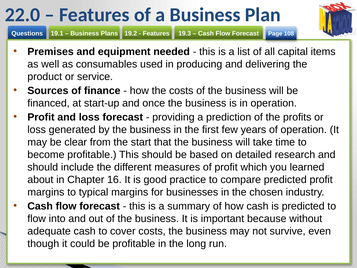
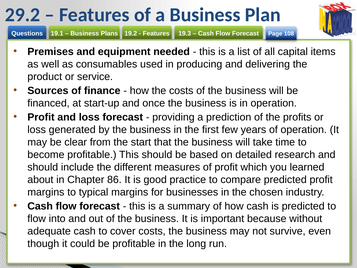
22.0: 22.0 -> 29.2 (23, 15)
16: 16 -> 86 (114, 179)
